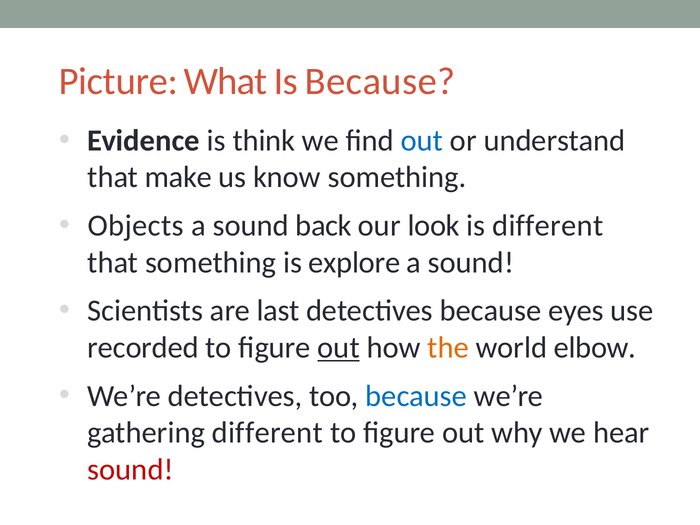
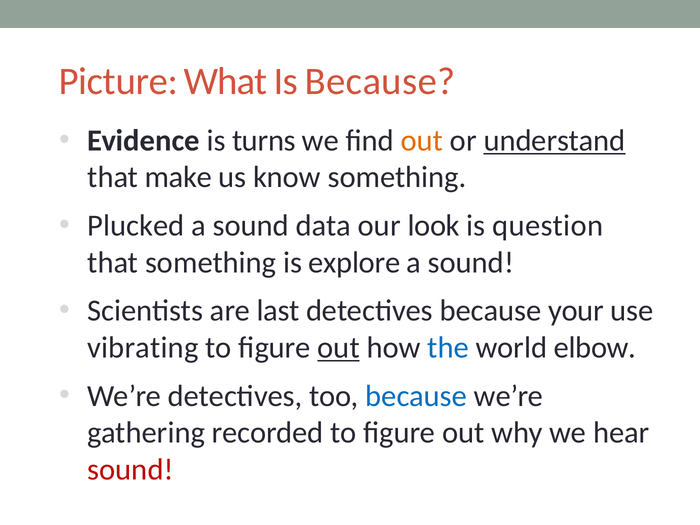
think: think -> turns (264, 141)
out colour: blue -> orange (422, 141)
understand underline: none -> present (555, 141)
Objects: Objects -> Plucked (136, 226)
back: back -> data (323, 226)
is different: different -> question (548, 226)
eyes: eyes -> your (576, 311)
recorded: recorded -> vibrating (143, 348)
the colour: orange -> blue (448, 348)
gathering different: different -> recorded (268, 433)
